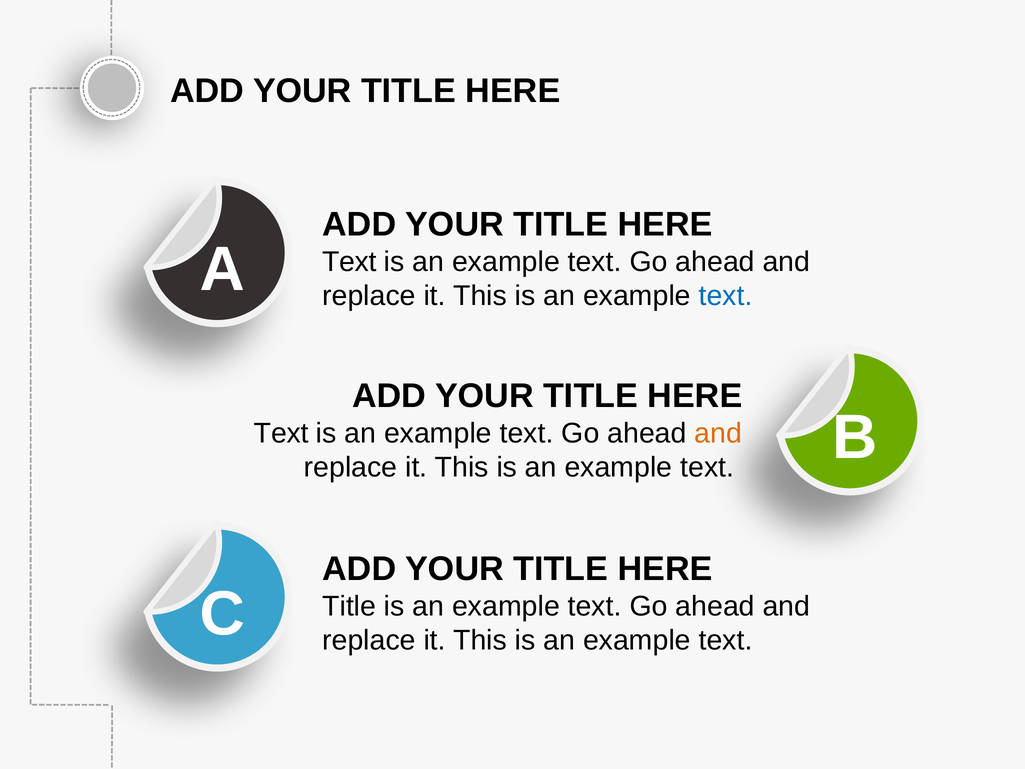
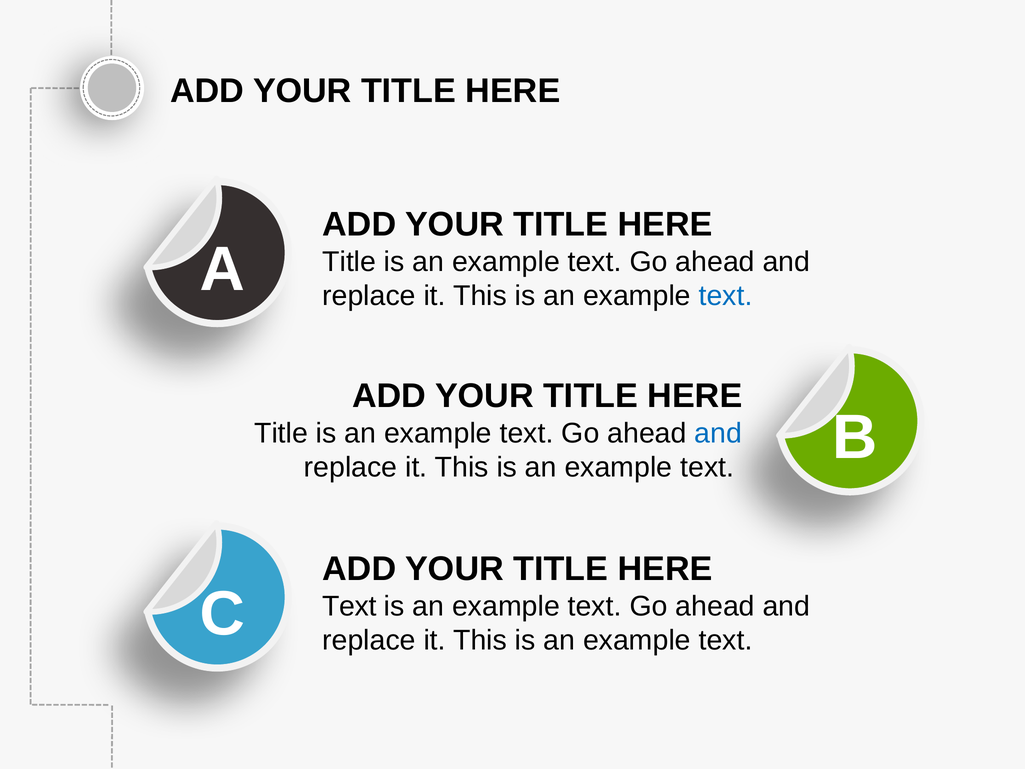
Text: Text -> Title (349, 262)
Text: Text -> Title (281, 433)
and colour: orange -> blue (718, 433)
Title: Title -> Text (349, 606)
